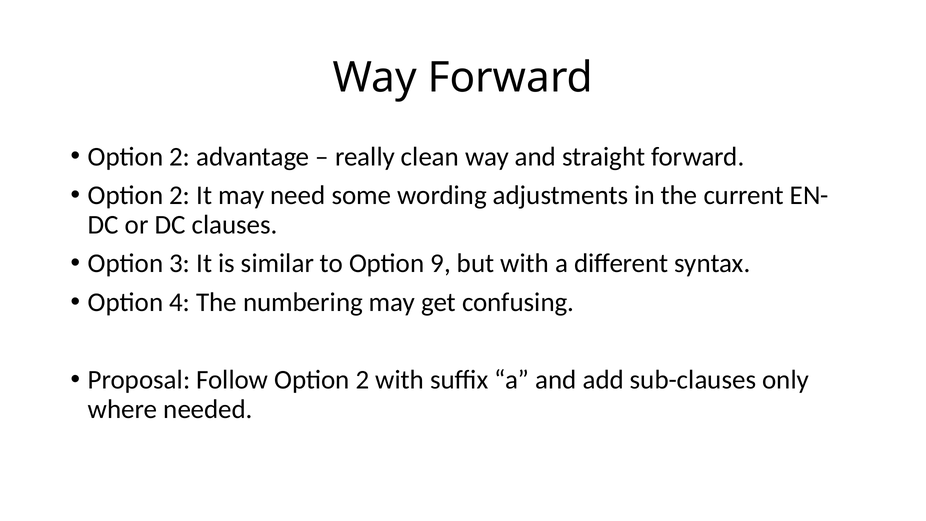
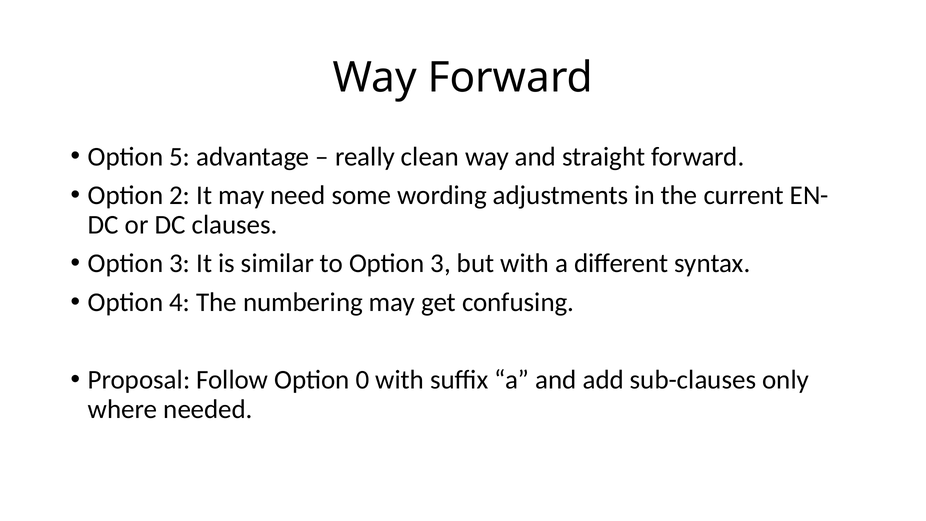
2: 2 -> 5 (180, 157)
to Option 9: 9 -> 3 (441, 263)
Follow Option 2: 2 -> 0 (363, 380)
